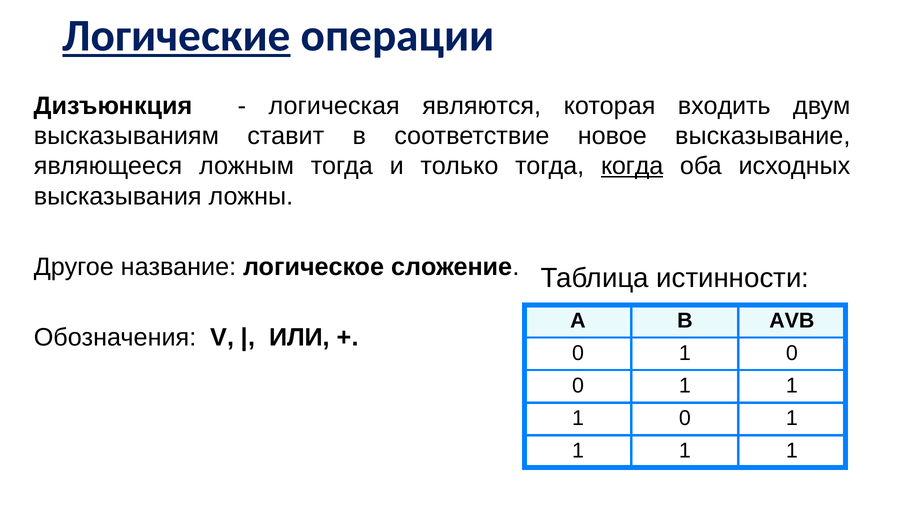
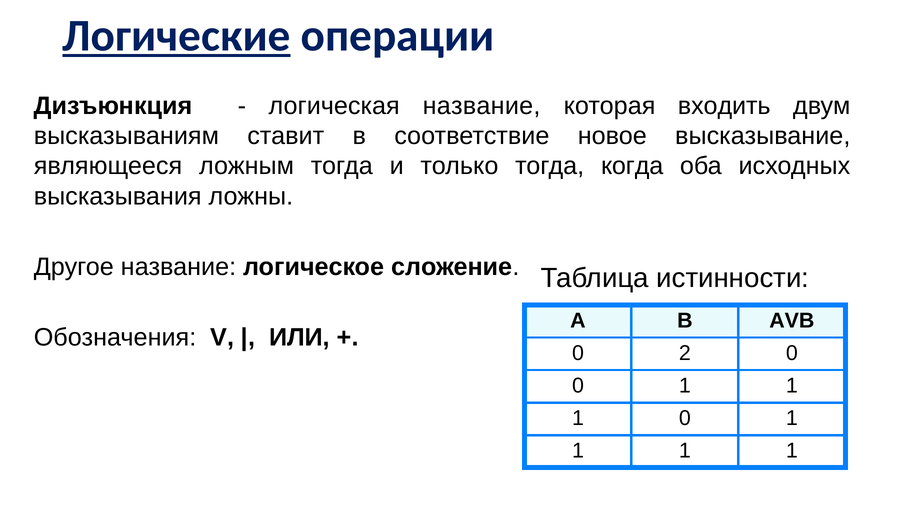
логическая являются: являются -> название (482, 106)
когда underline: present -> none (632, 166)
1: 1 -> 2 (685, 353)
